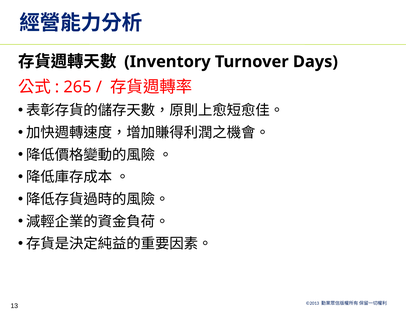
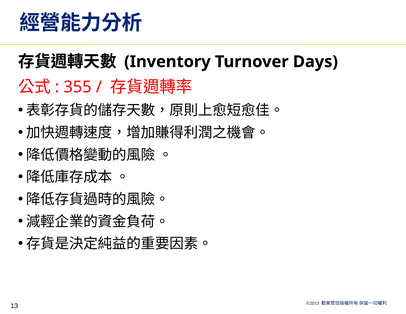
265: 265 -> 355 (77, 87)
